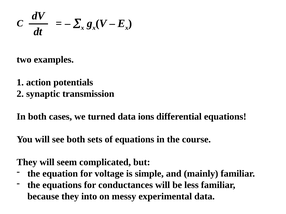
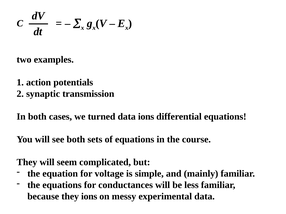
they into: into -> ions (89, 197)
